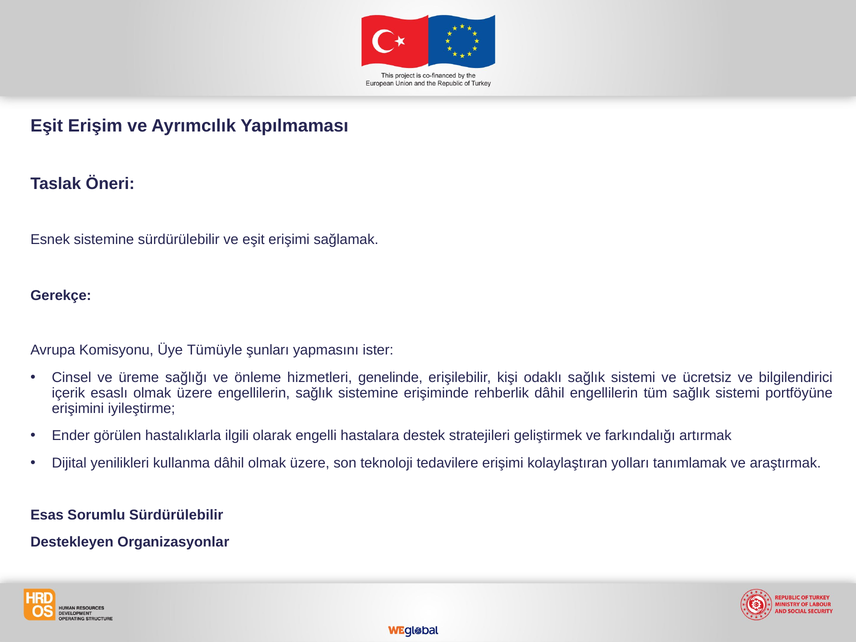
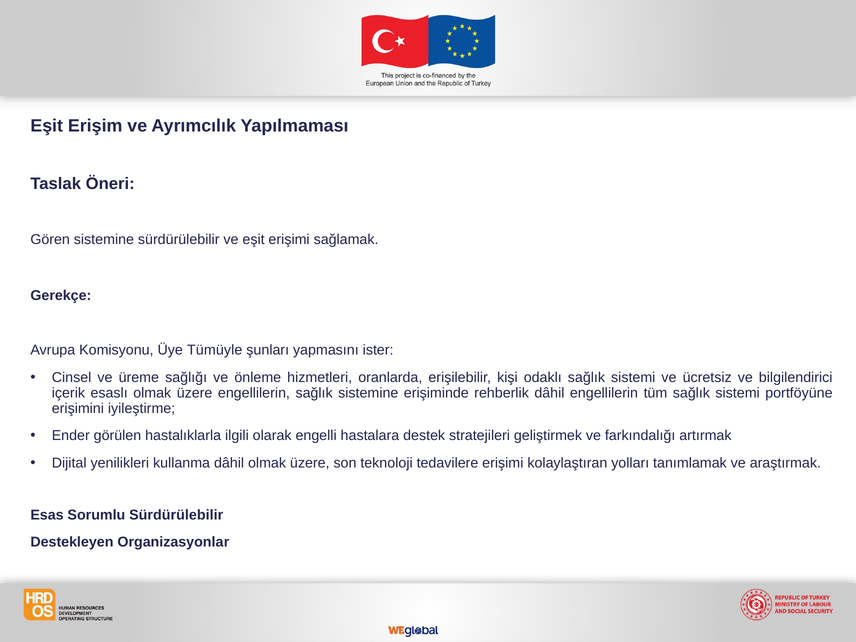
Esnek: Esnek -> Gören (50, 240)
genelinde: genelinde -> oranlarda (390, 378)
